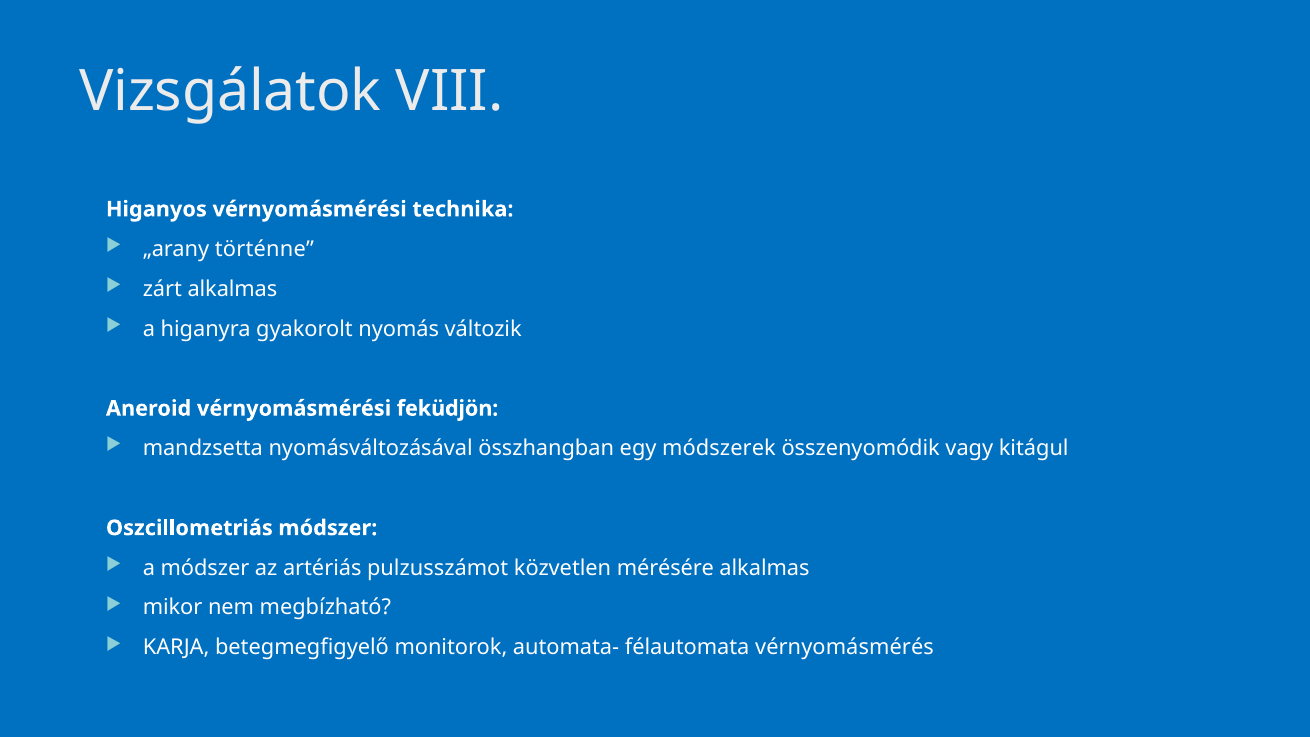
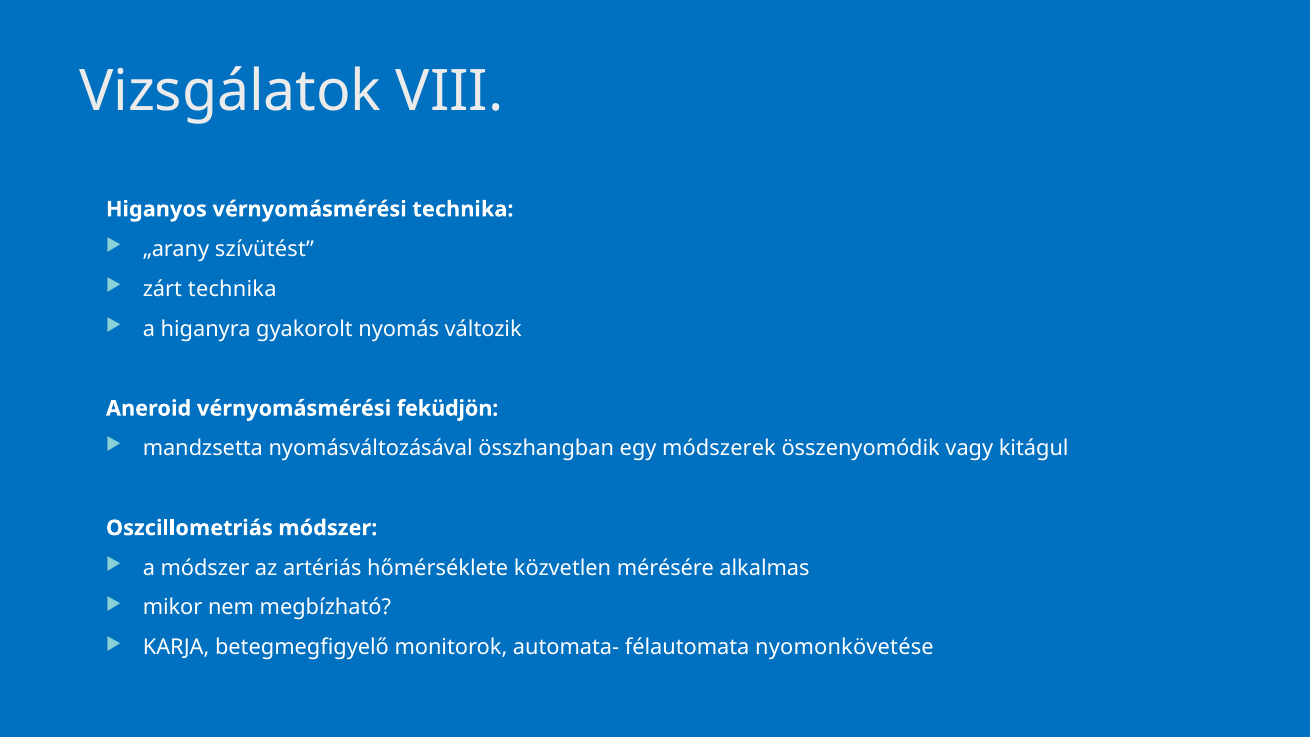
történne: történne -> szívütést (264, 249)
zárt alkalmas: alkalmas -> technika (232, 289)
pulzusszámot: pulzusszámot -> hőmérséklete (438, 568)
vérnyomásmérés: vérnyomásmérés -> nyomonkövetése (844, 647)
